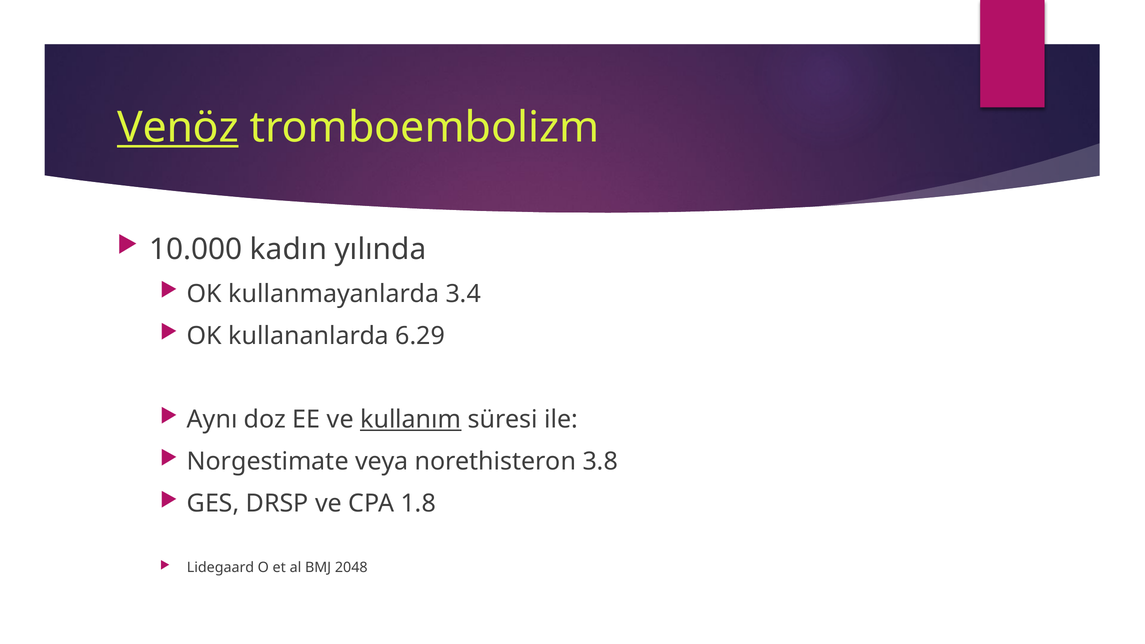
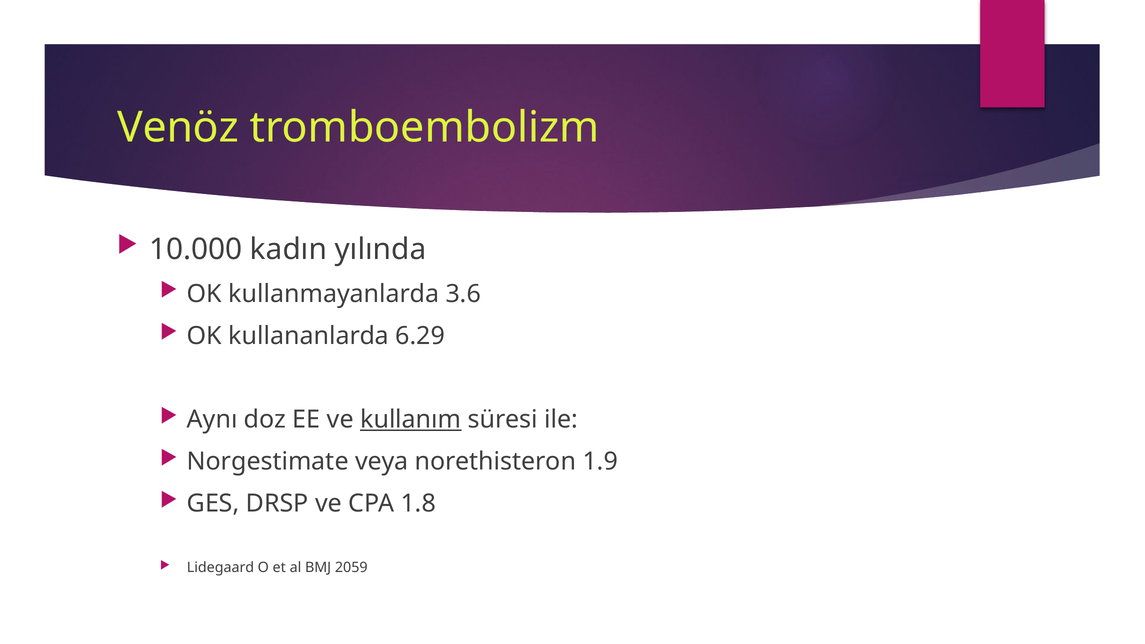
Venöz underline: present -> none (178, 128)
3.4: 3.4 -> 3.6 (463, 294)
3.8: 3.8 -> 1.9 (600, 462)
2048: 2048 -> 2059 (351, 568)
